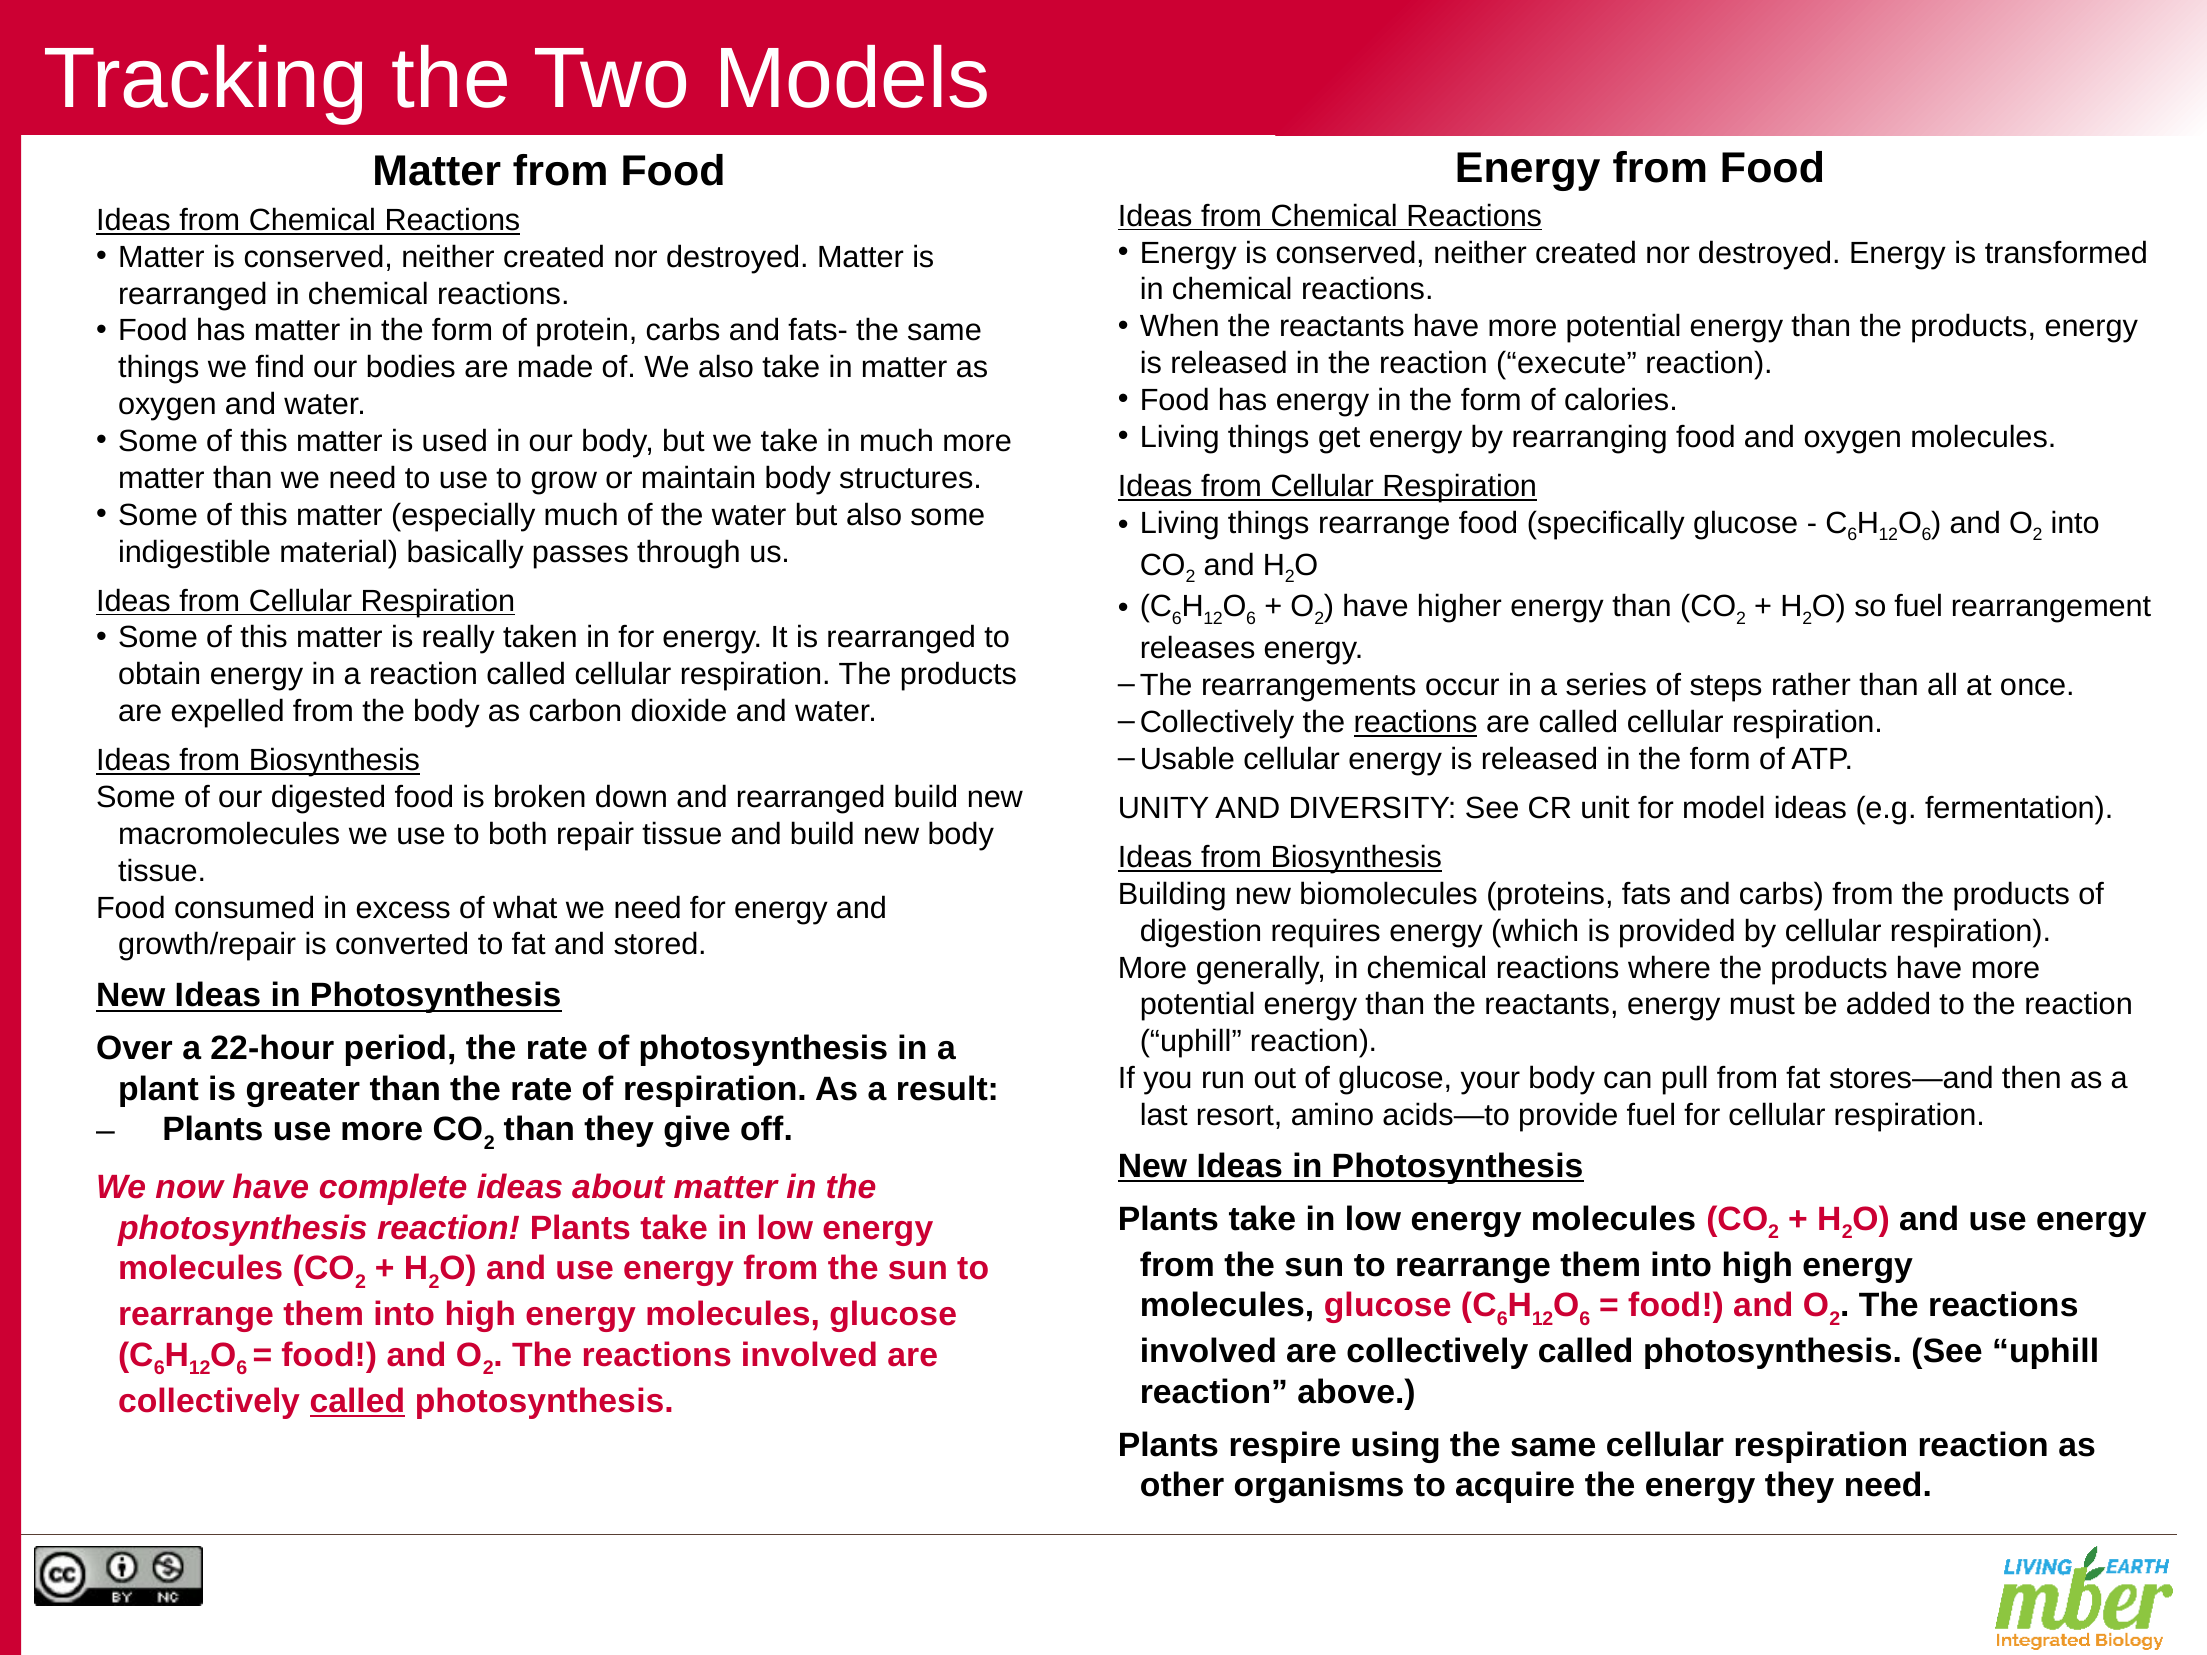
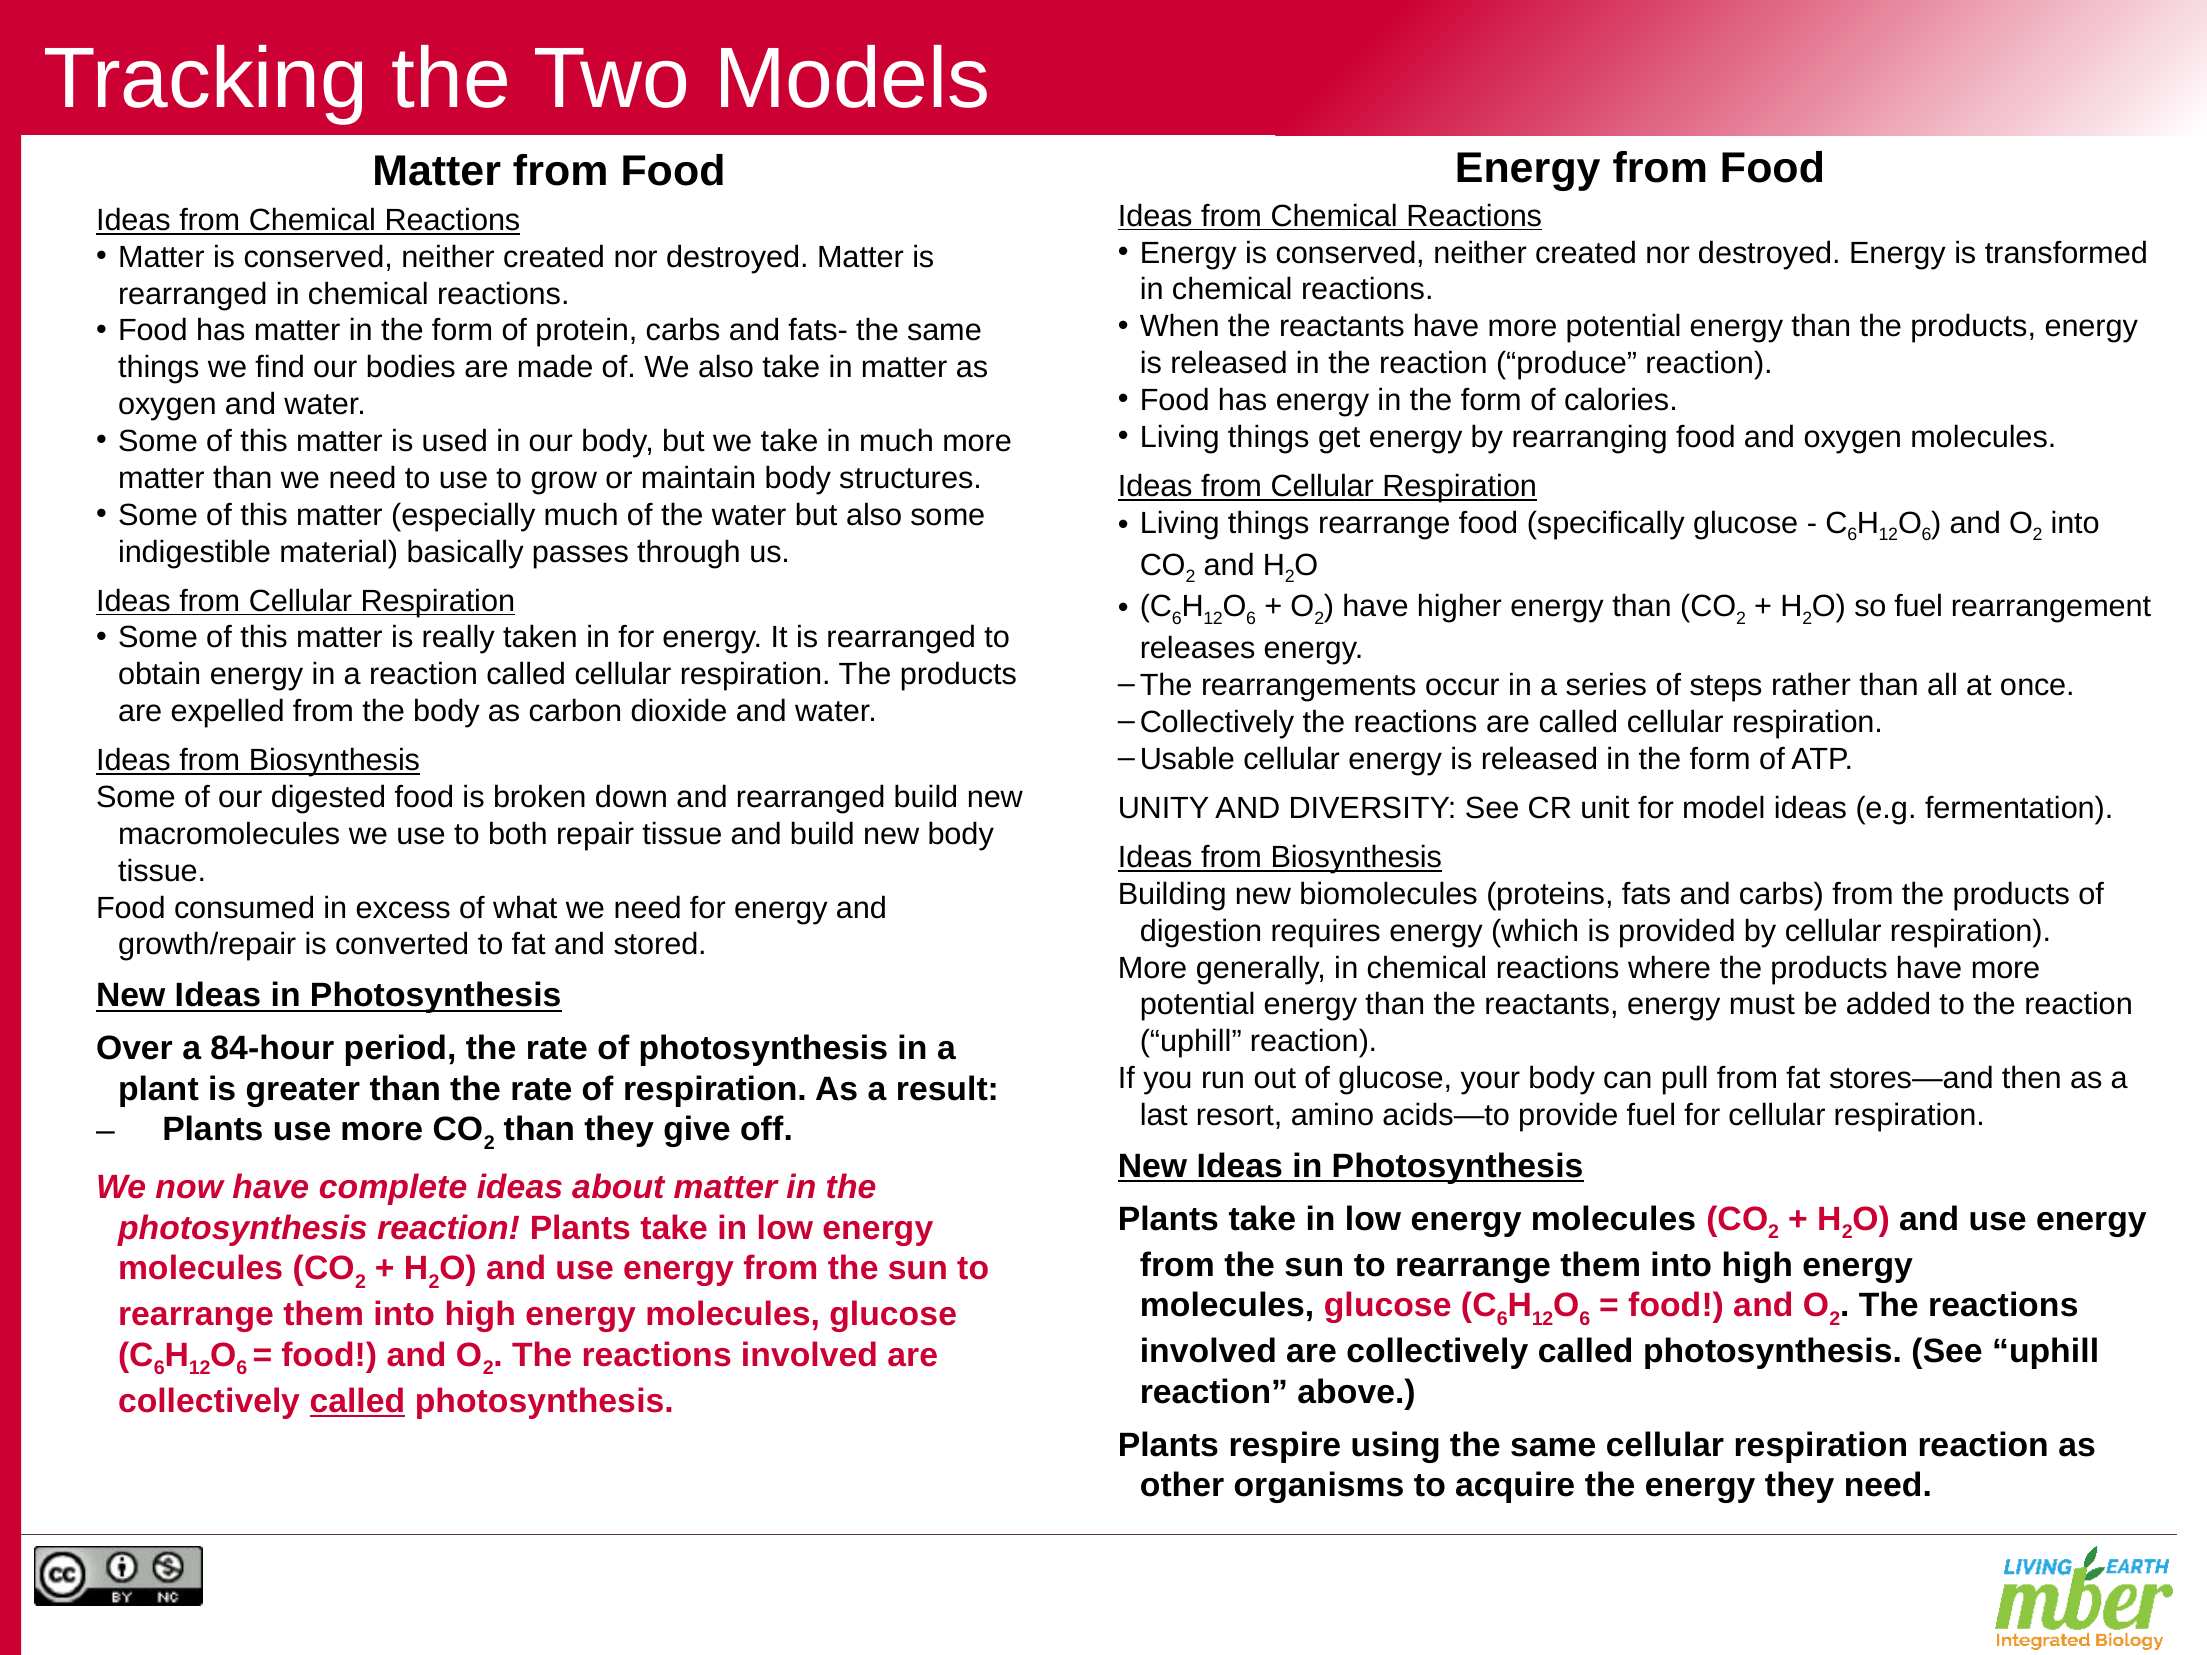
execute: execute -> produce (1567, 364)
reactions underline: present -> none (1416, 723)
22-hour: 22-hour -> 84-hour (272, 1049)
